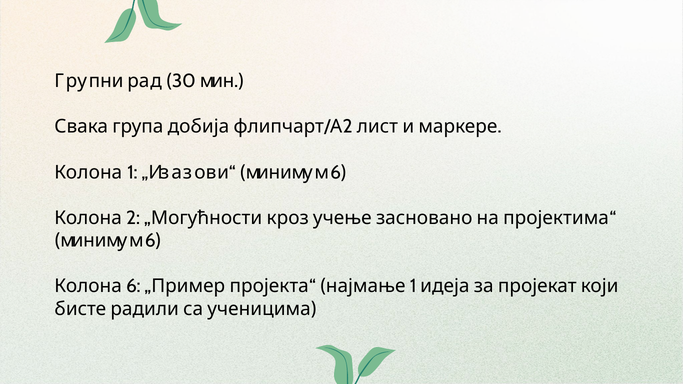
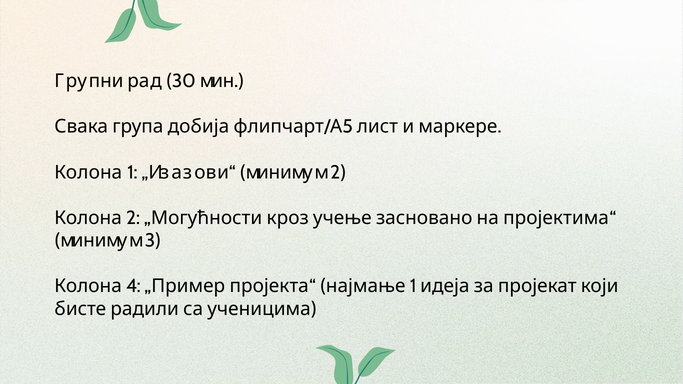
2: 2 -> 5 (348, 127)
6: 6 -> 2 (338, 172)
6: 6 -> 3 (153, 241)
6: 6 -> 4 (133, 286)
